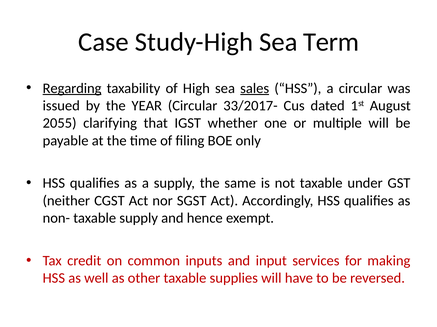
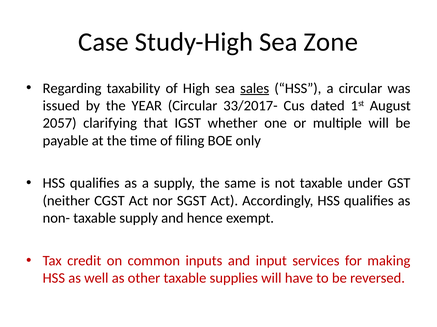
Term: Term -> Zone (331, 42)
Regarding underline: present -> none (72, 88)
2055: 2055 -> 2057 (60, 123)
